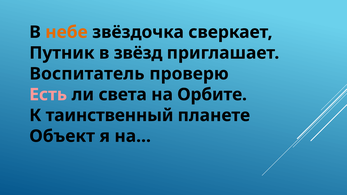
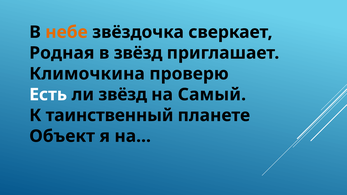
Путник: Путник -> Родная (62, 53)
Воспитатель: Воспитатель -> Климочкина (87, 74)
Есть colour: pink -> white (48, 95)
ли света: света -> звёзд (123, 95)
Орбите: Орбите -> Самый (212, 95)
